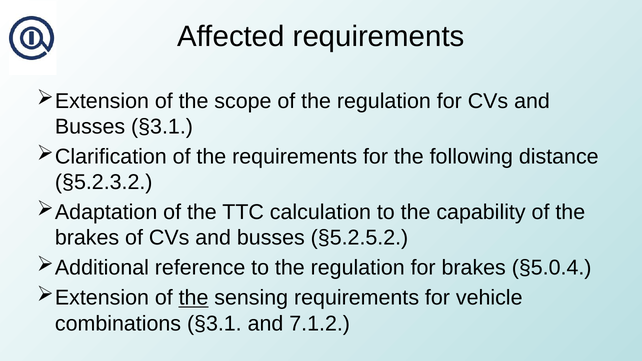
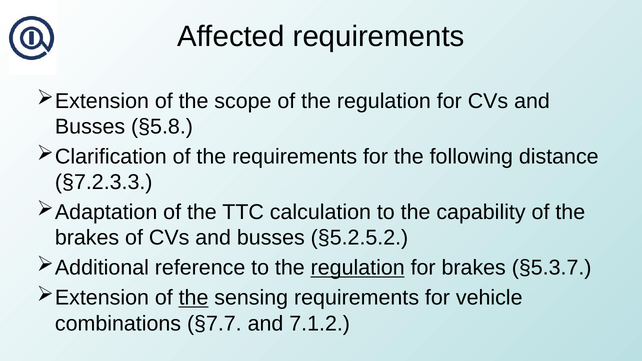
Busses §3.1: §3.1 -> §5.8 (162, 127)
§5.2.3.2: §5.2.3.2 -> §7.2.3.3 (104, 182)
regulation underline: none -> present (358, 268)
§5.0.4: §5.0.4 -> §5.3.7 (552, 268)
combinations §3.1: §3.1 -> §7.7 (214, 324)
